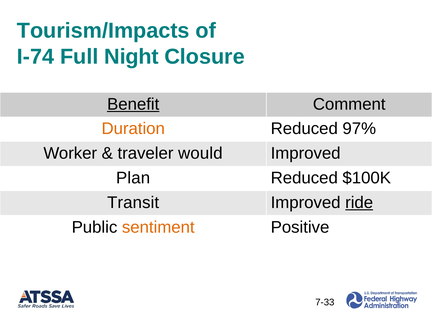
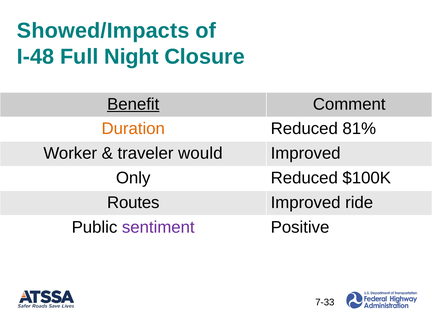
Tourism/Impacts: Tourism/Impacts -> Showed/Impacts (103, 31)
I-74: I-74 -> I-48 (36, 57)
97%: 97% -> 81% (359, 129)
Plan: Plan -> Only (133, 178)
Transit: Transit -> Routes (133, 203)
ride underline: present -> none (359, 203)
sentiment colour: orange -> purple (158, 227)
